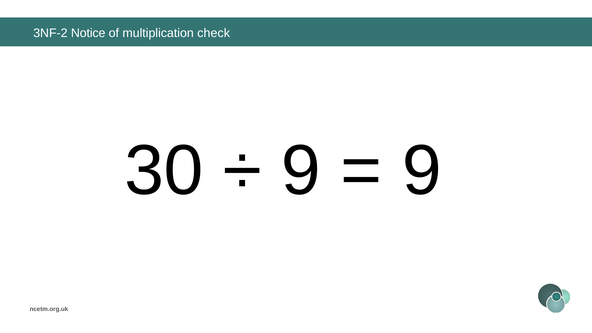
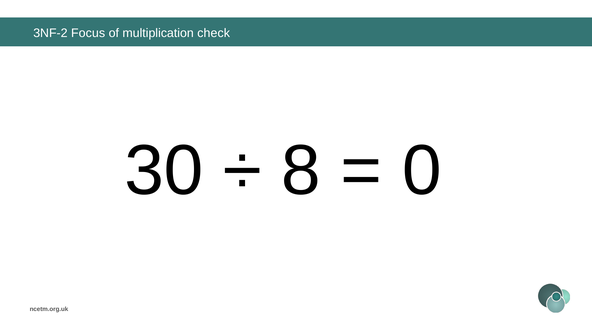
Notice: Notice -> Focus (88, 33)
9: 9 -> 8 (301, 171)
9: 9 -> 0 (422, 171)
